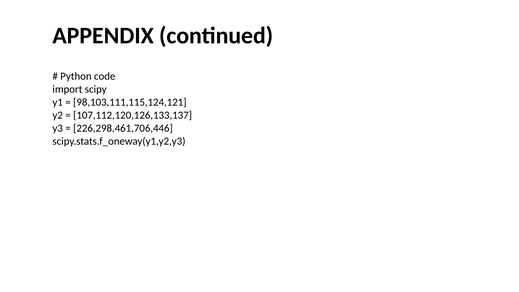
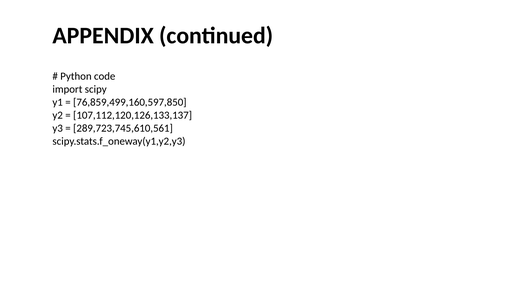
98,103,111,115,124,121: 98,103,111,115,124,121 -> 76,859,499,160,597,850 (130, 102)
226,298,461,706,446: 226,298,461,706,446 -> 289,723,745,610,561 (123, 128)
